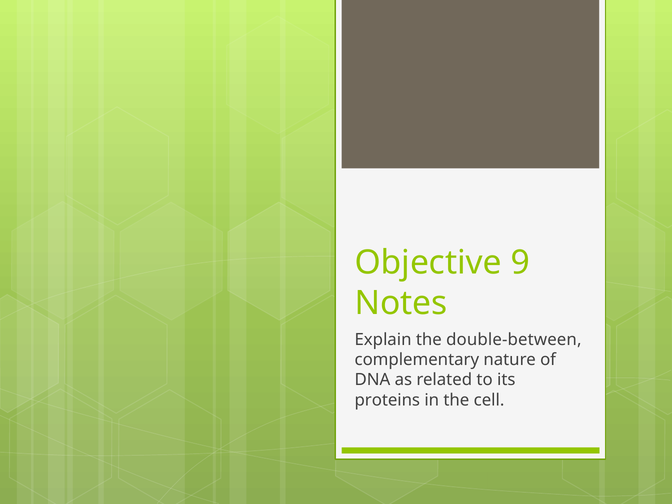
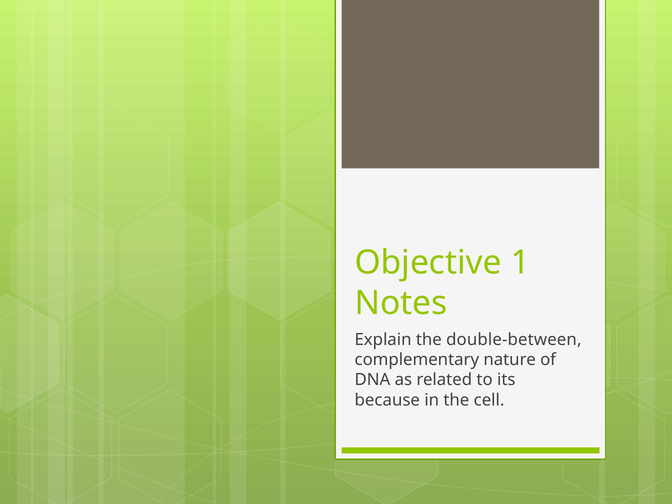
9: 9 -> 1 (520, 263)
proteins: proteins -> because (387, 400)
